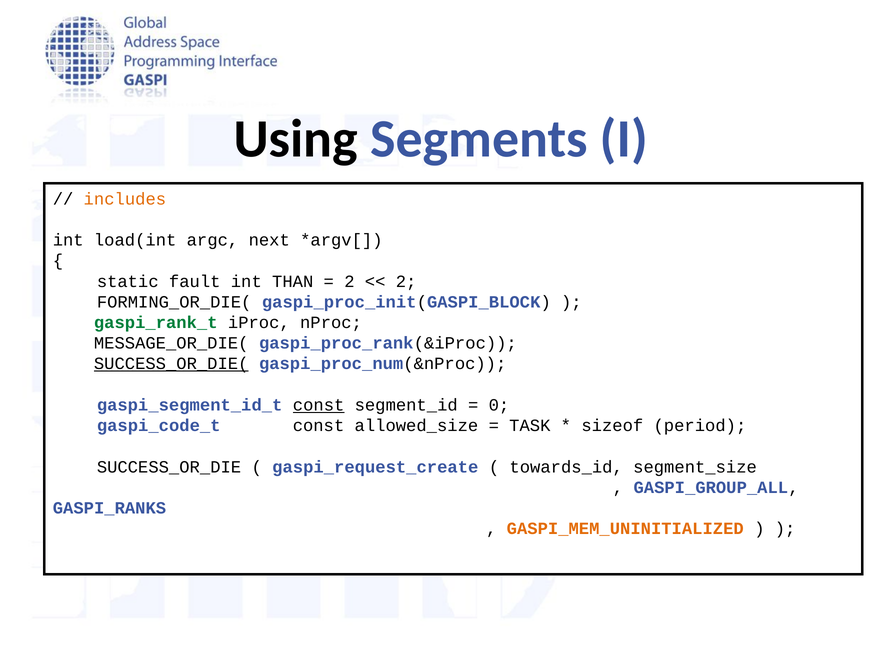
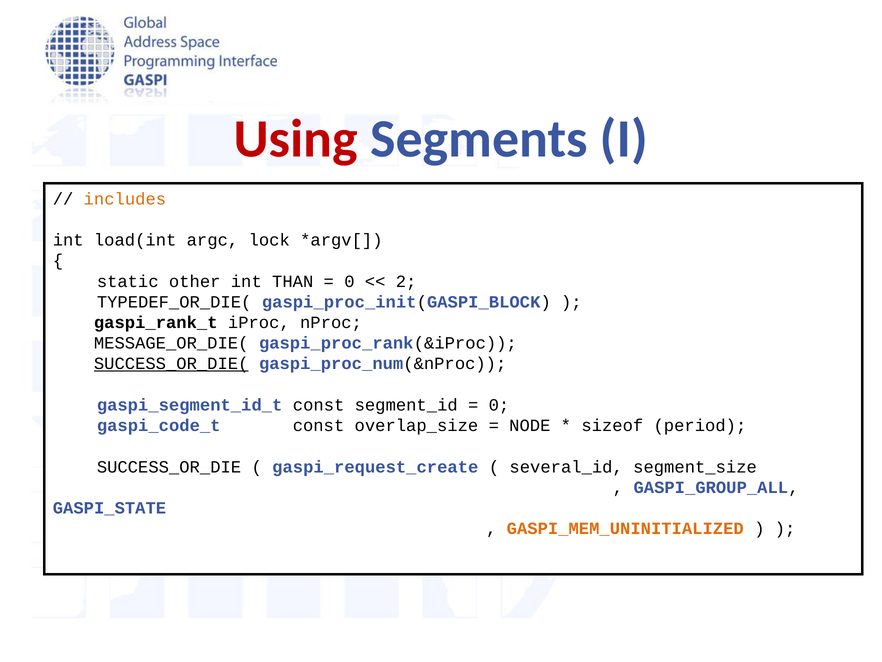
Using colour: black -> red (296, 139)
next: next -> lock (269, 240)
fault: fault -> other (195, 281)
2: 2 -> 0 (349, 281)
FORMING_OR_DIE(: FORMING_OR_DIE( -> TYPEDEF_OR_DIE( (174, 302)
gaspi_rank_t colour: green -> black (156, 322)
const underline: present -> none (319, 405)
allowed_size: allowed_size -> overlap_size (416, 425)
TASK: TASK -> NODE (530, 425)
towards_id: towards_id -> several_id (566, 466)
GASPI_RANKS: GASPI_RANKS -> GASPI_STATE (109, 508)
